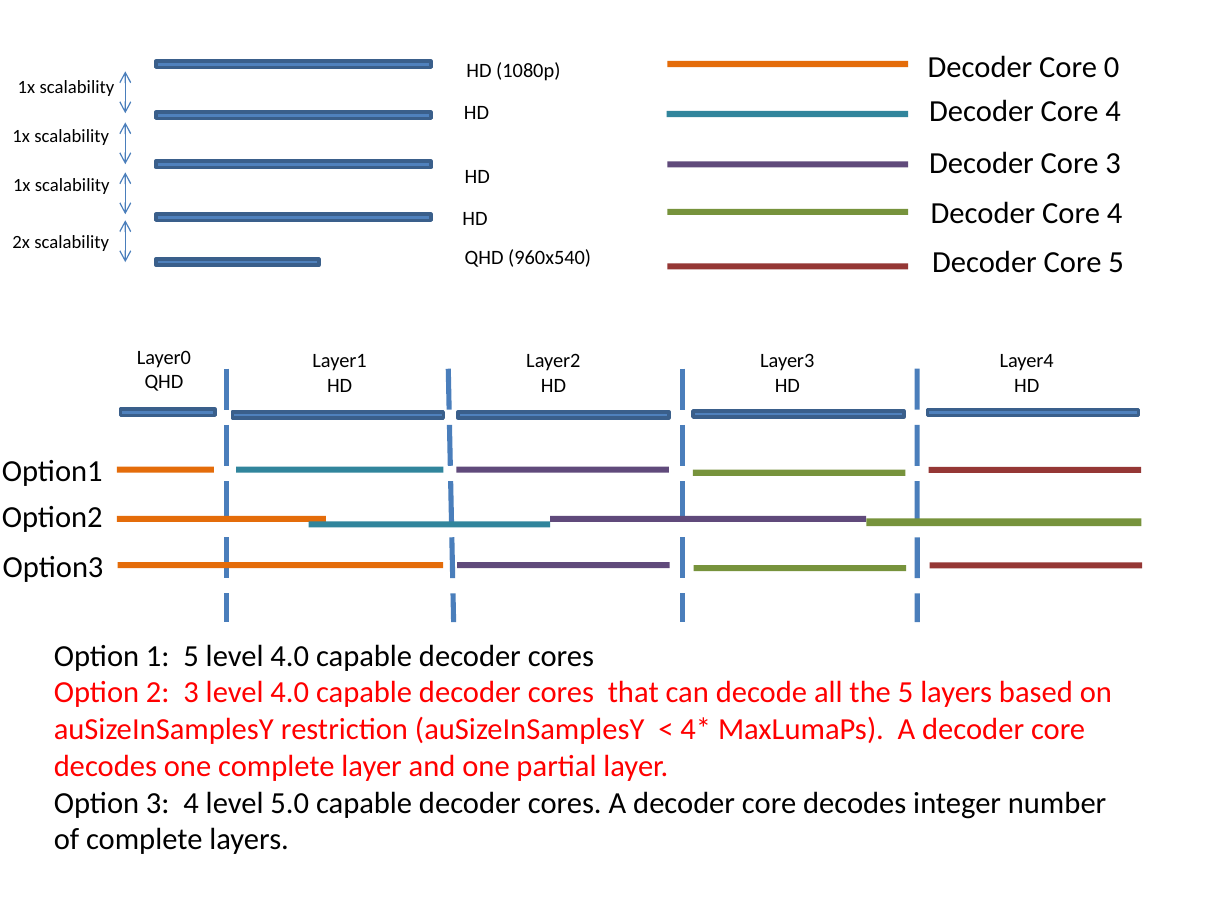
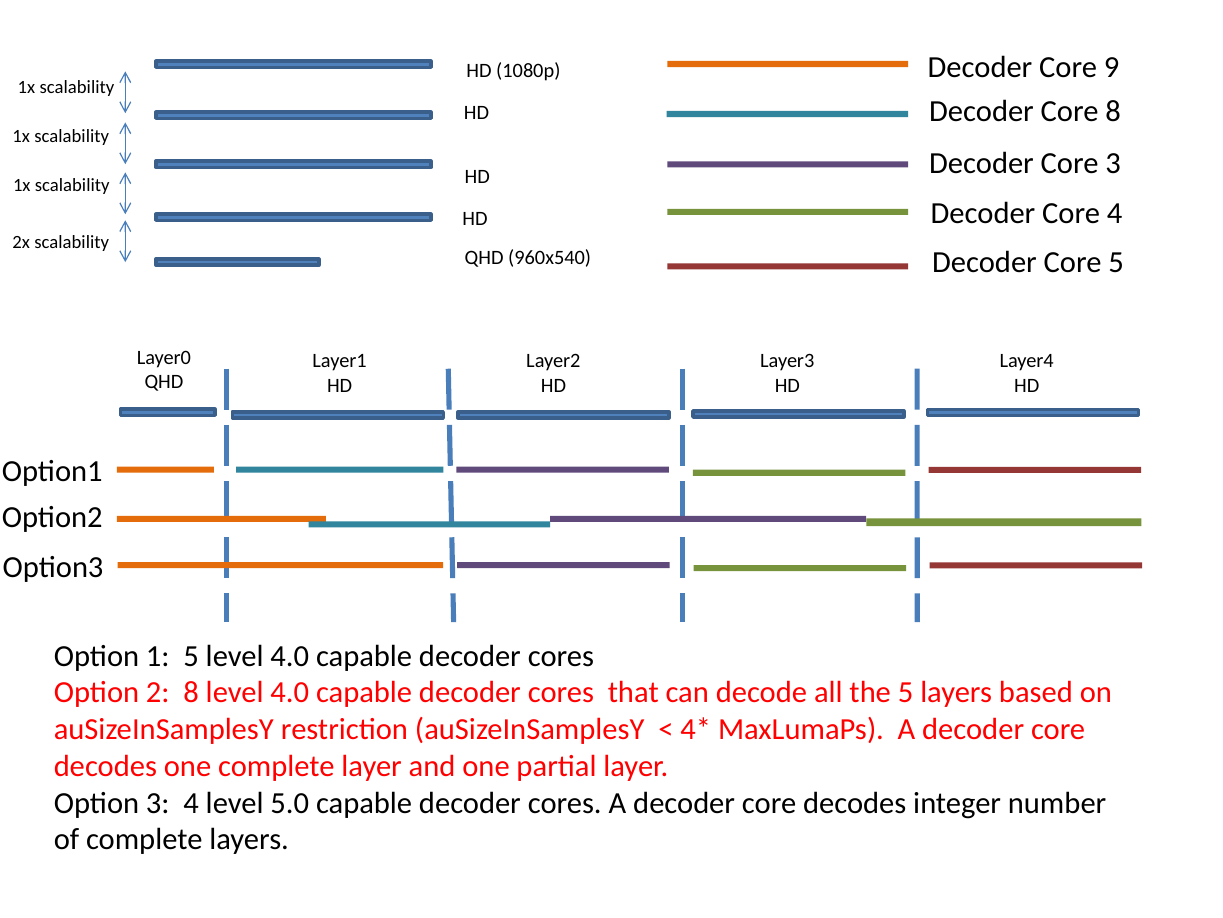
0: 0 -> 9 (1112, 67)
4: 4 -> 8 (1113, 112)
2 3: 3 -> 8 (191, 692)
